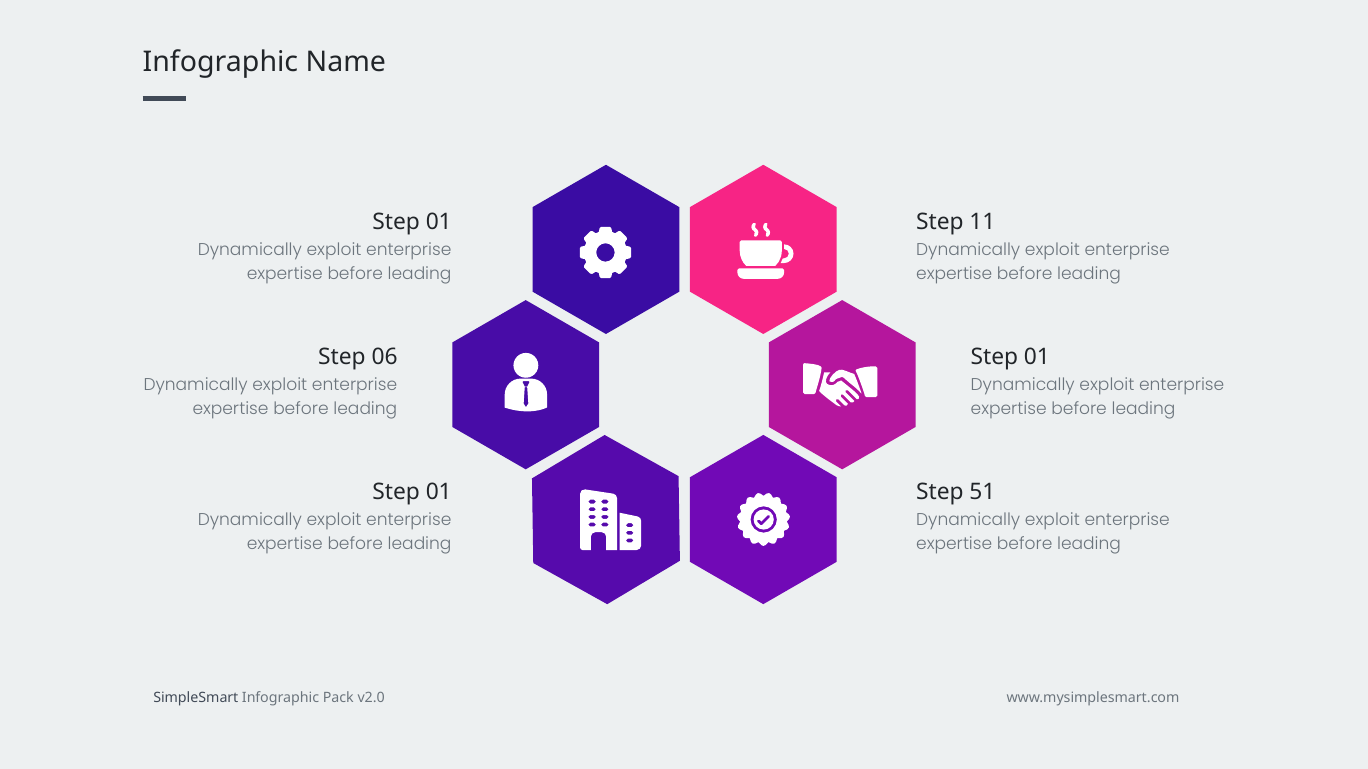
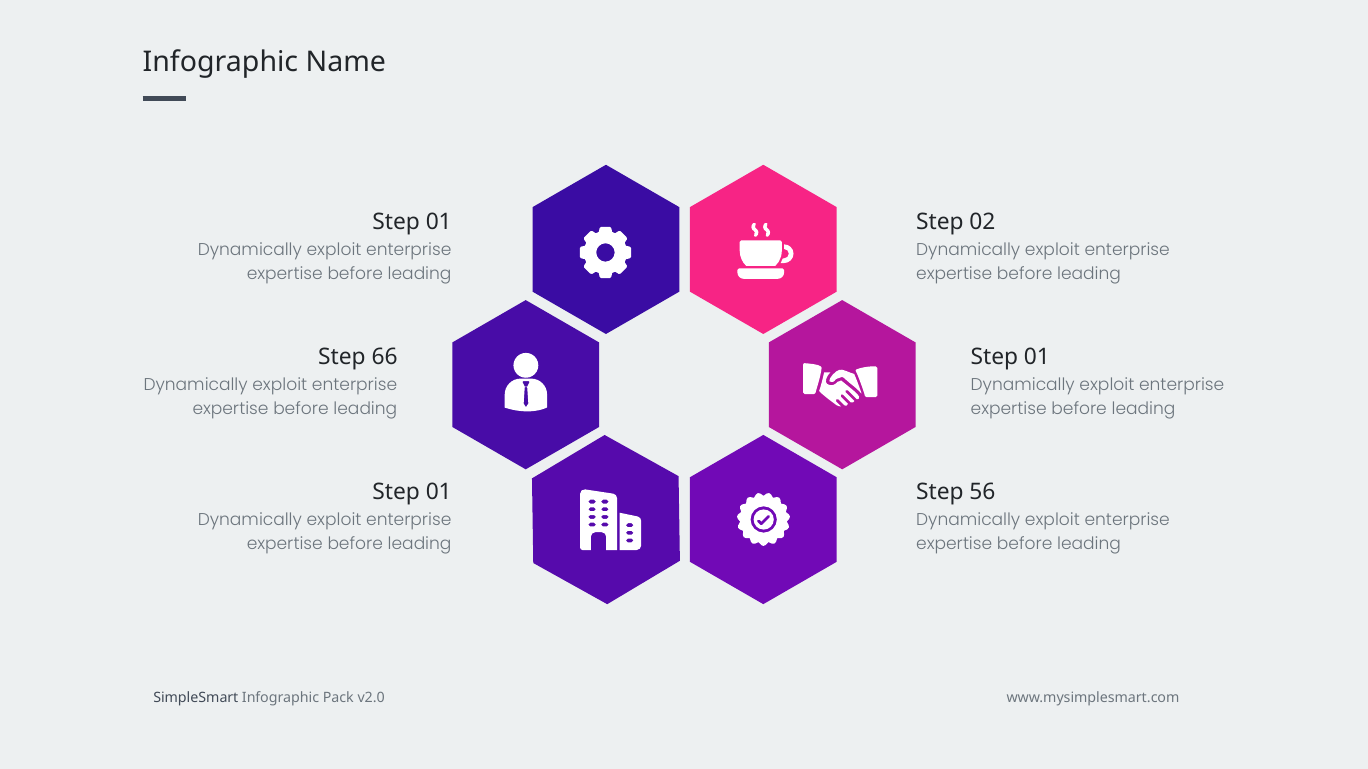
11: 11 -> 02 (983, 222)
06: 06 -> 66 (385, 357)
51: 51 -> 56 (983, 492)
